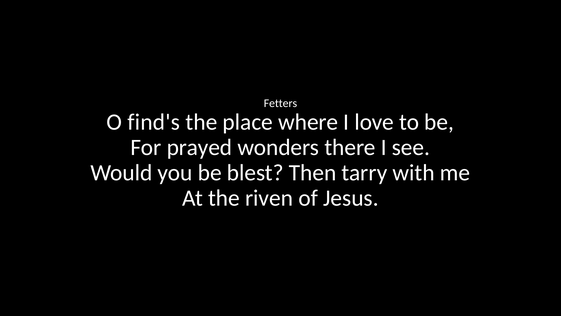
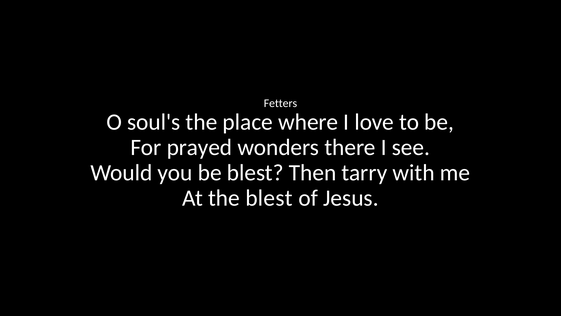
find's: find's -> soul's (154, 122)
the riven: riven -> blest (269, 198)
